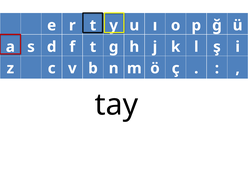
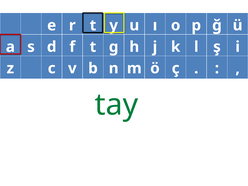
tay colour: black -> green (116, 105)
